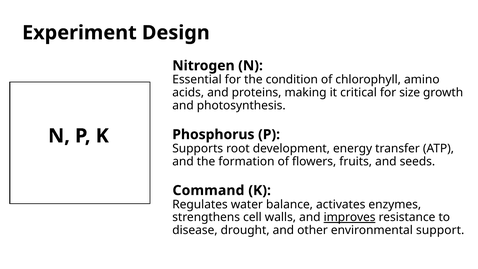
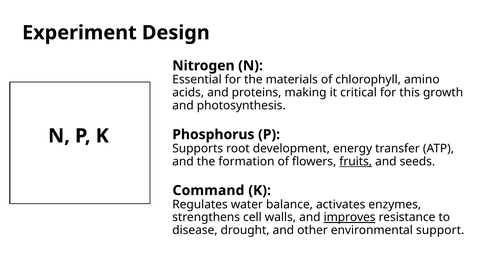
condition: condition -> materials (292, 80)
size: size -> this (410, 93)
fruits underline: none -> present (356, 161)
